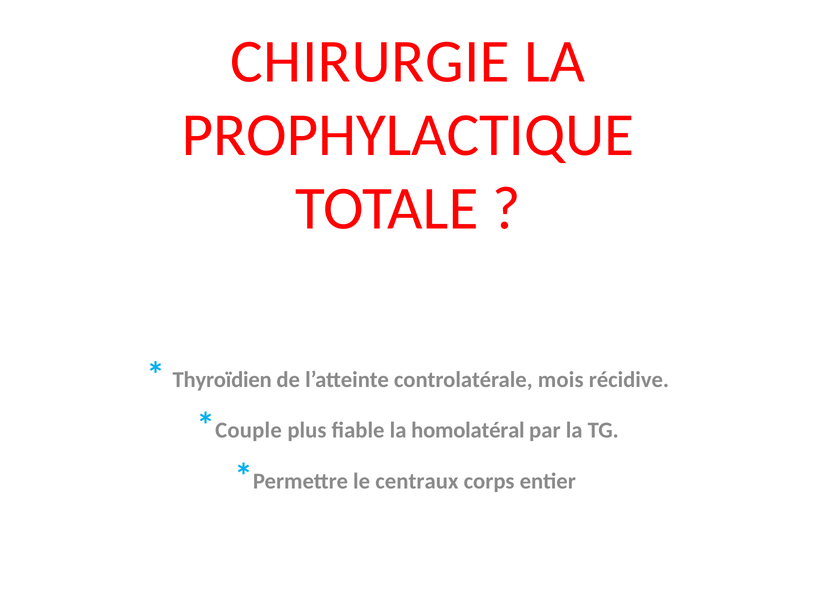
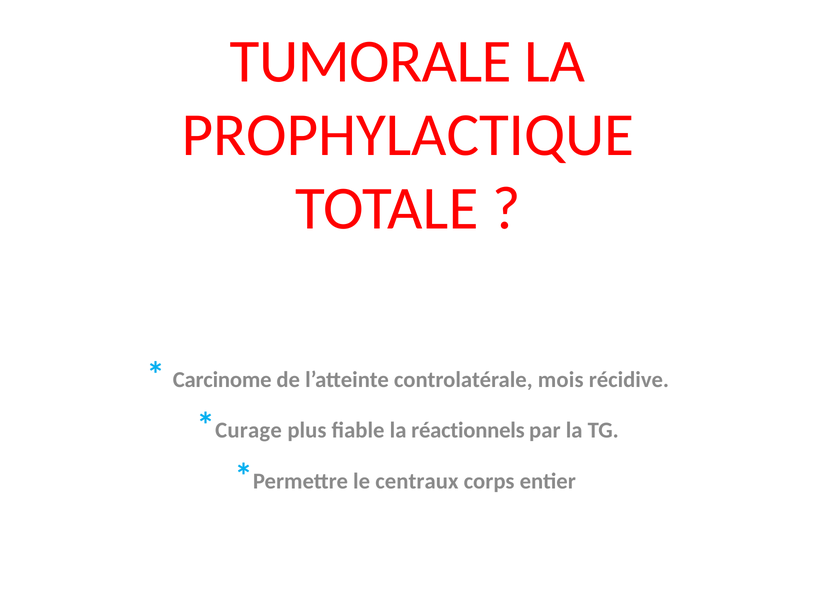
CHIRURGIE: CHIRURGIE -> TUMORALE (371, 62)
Thyroïdien: Thyroïdien -> Carcinome (222, 380)
Couple: Couple -> Curage (248, 430)
homolatéral: homolatéral -> réactionnels (468, 430)
